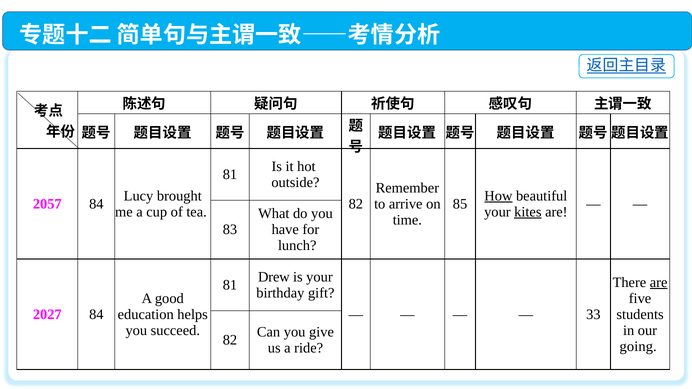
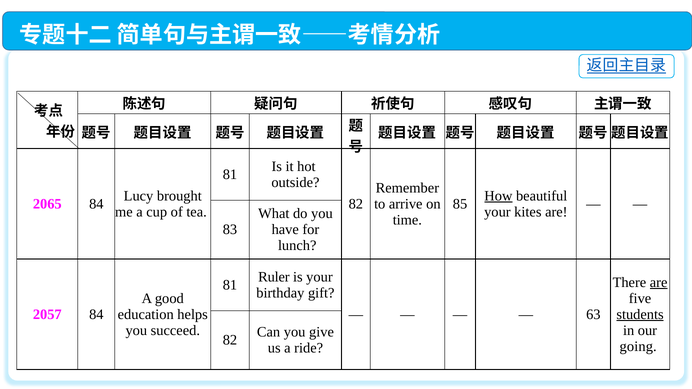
2057: 2057 -> 2065 (47, 204)
kites underline: present -> none (528, 212)
Drew: Drew -> Ruler (274, 277)
2027: 2027 -> 2057 (47, 315)
33: 33 -> 63 (593, 315)
students underline: none -> present (640, 315)
